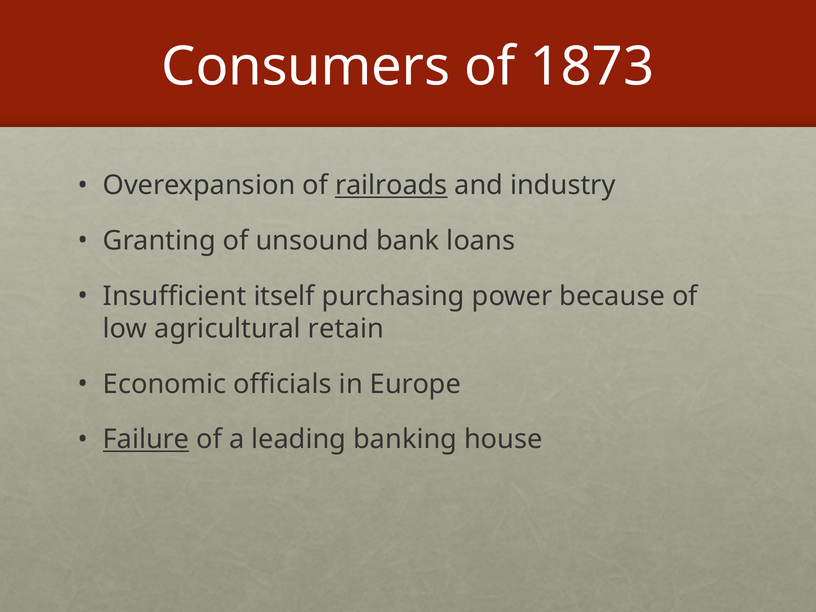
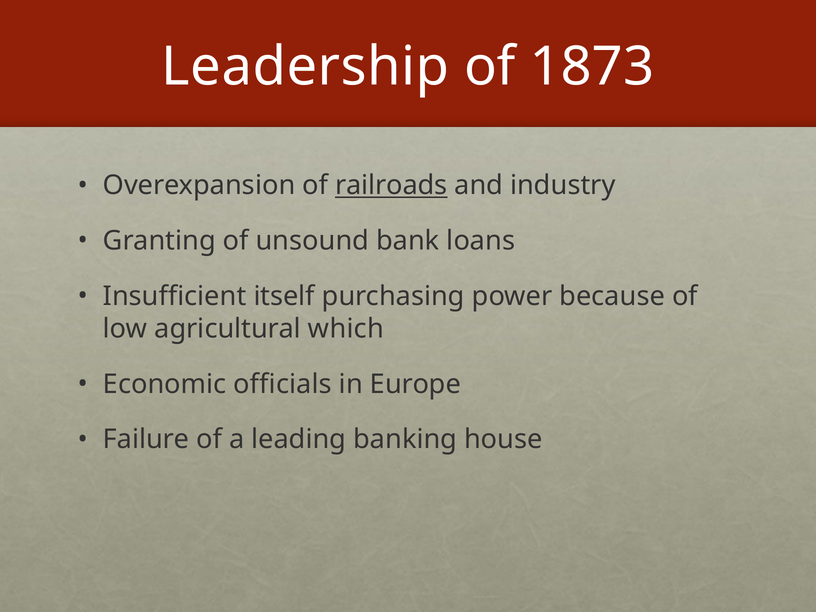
Consumers: Consumers -> Leadership (305, 67)
retain: retain -> which (346, 329)
Failure underline: present -> none (146, 439)
